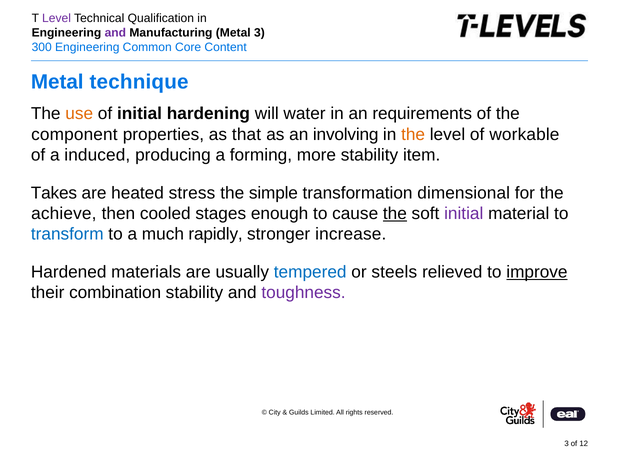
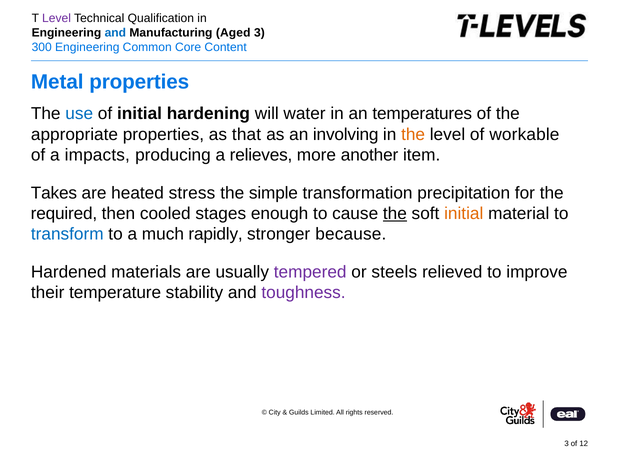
and colour: purple -> blue (115, 33)
Metal: Metal -> Aged (233, 33)
Metal technique: technique -> properties (139, 82)
use colour: orange -> blue (79, 114)
requirements: requirements -> temperatures (422, 114)
component: component -> appropriate (74, 135)
induced: induced -> impacts (97, 155)
forming: forming -> relieves (261, 155)
more stability: stability -> another (370, 155)
dimensional: dimensional -> precipitation (464, 193)
achieve: achieve -> required (64, 214)
initial colour: purple -> orange (464, 214)
increase: increase -> because (351, 234)
tempered colour: blue -> purple (310, 272)
improve underline: present -> none (537, 272)
combination: combination -> temperature (115, 293)
